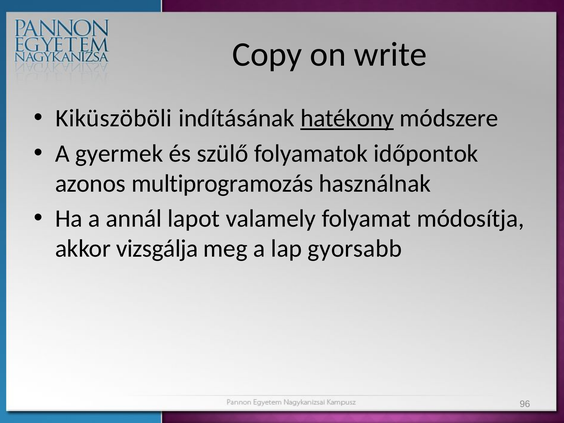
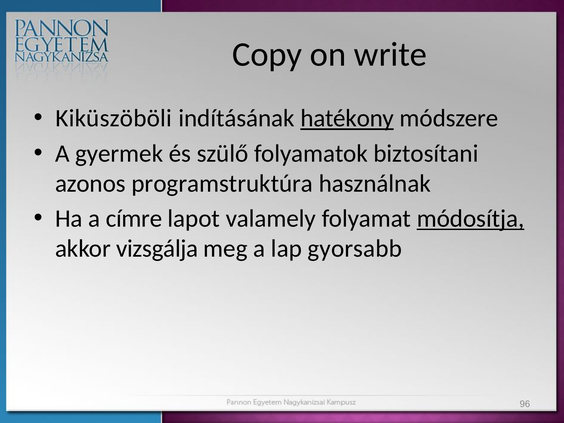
időpontok: időpontok -> biztosítani (426, 153)
multiprogramozás: multiprogramozás -> programstruktúra (222, 184)
annál: annál -> címre (134, 219)
módosítja underline: none -> present (471, 219)
